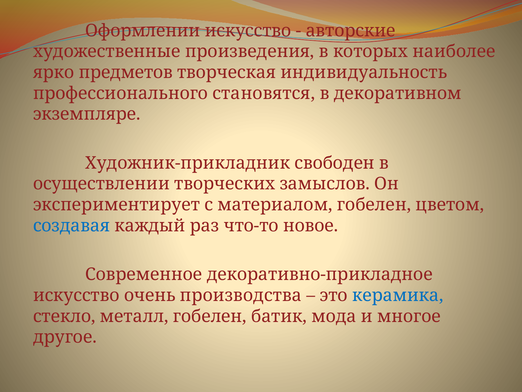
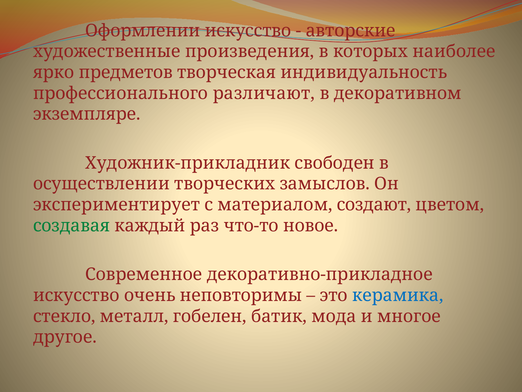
становятся: становятся -> различают (264, 93)
материалом гобелен: гобелен -> создают (374, 205)
создавая colour: blue -> green (72, 225)
производства: производства -> неповторимы (241, 295)
